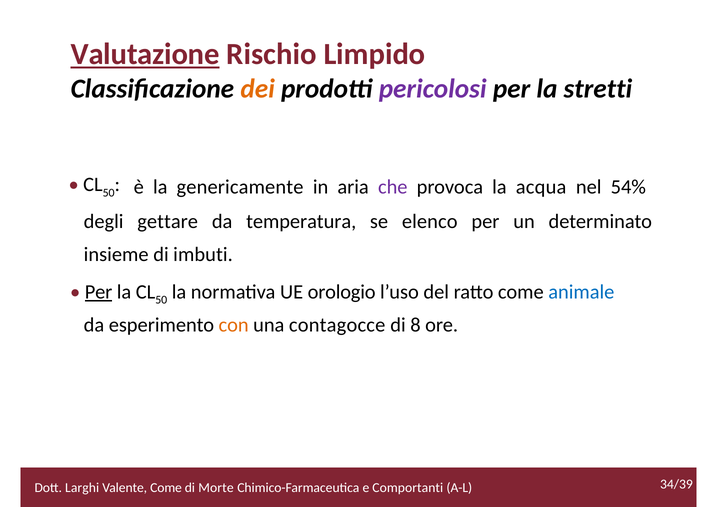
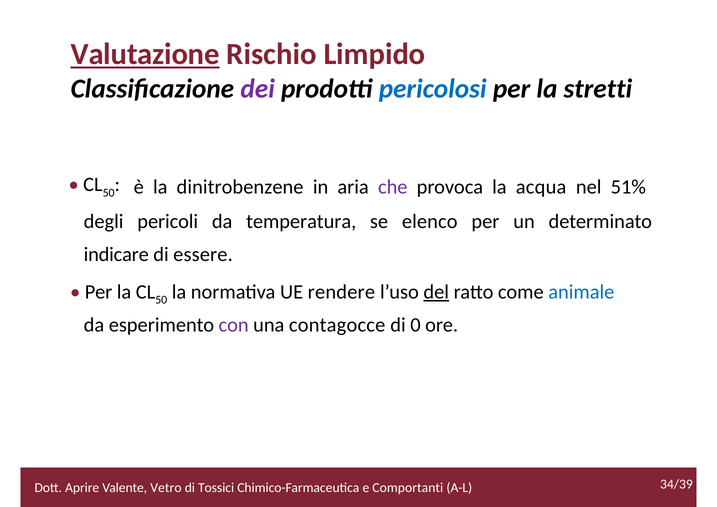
dei colour: orange -> purple (258, 89)
pericolosi colour: purple -> blue (433, 89)
genericamente: genericamente -> dinitrobenzene (240, 187)
54%: 54% -> 51% (628, 187)
gettare: gettare -> pericoli (168, 221)
insieme: insieme -> indicare (116, 254)
imbuti: imbuti -> essere (203, 254)
Per underline: present -> none (99, 292)
orologio: orologio -> rendere (341, 292)
del underline: none -> present (436, 292)
con colour: orange -> purple (234, 325)
8: 8 -> 0 (415, 325)
Larghi: Larghi -> Aprire (82, 488)
Valente Come: Come -> Vetro (166, 488)
Morte: Morte -> Tossici (216, 488)
